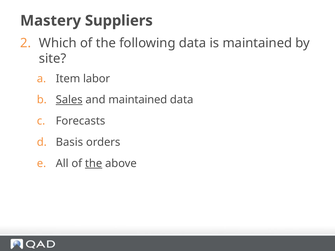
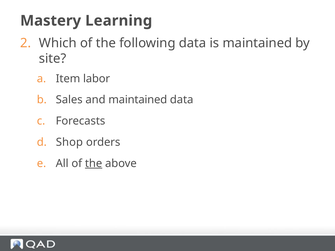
Suppliers: Suppliers -> Learning (119, 21)
Sales underline: present -> none (69, 100)
Basis: Basis -> Shop (69, 142)
